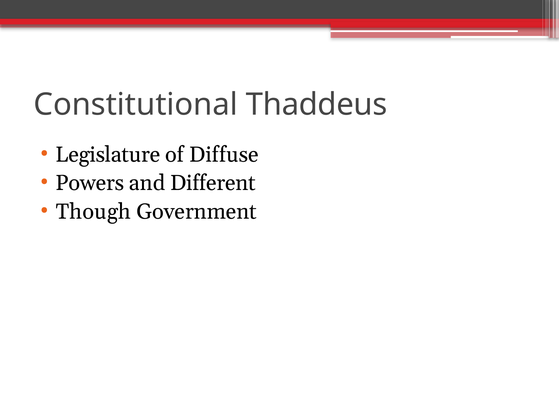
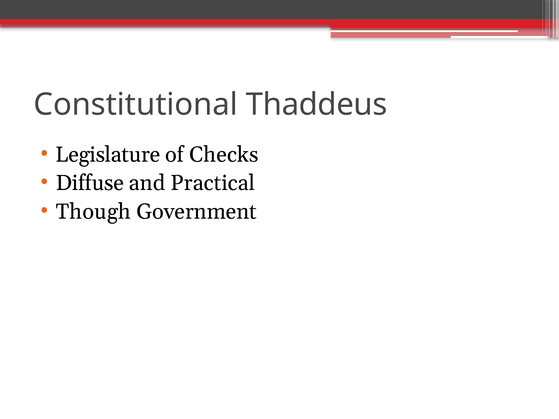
Diffuse: Diffuse -> Checks (224, 155)
Powers: Powers -> Diffuse (90, 183)
Different: Different -> Practical (213, 183)
